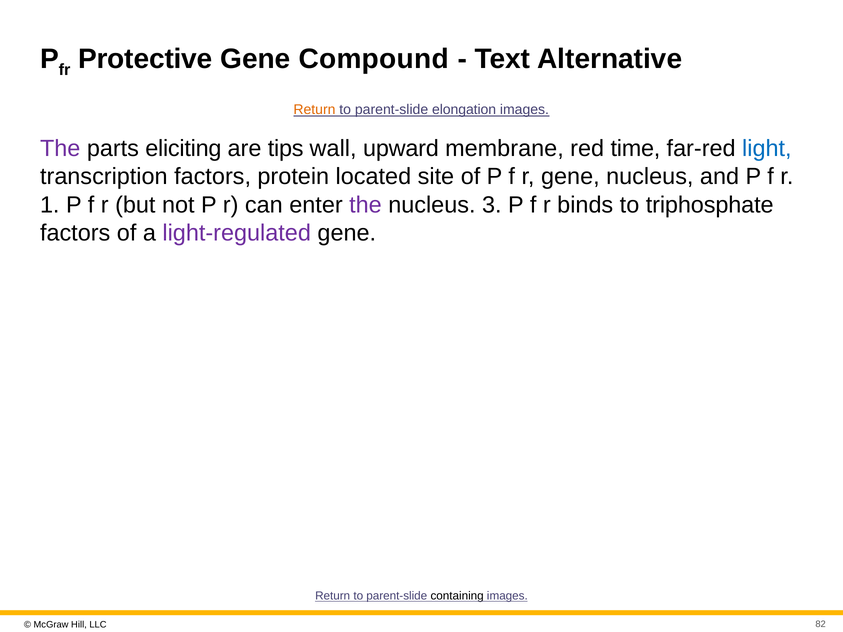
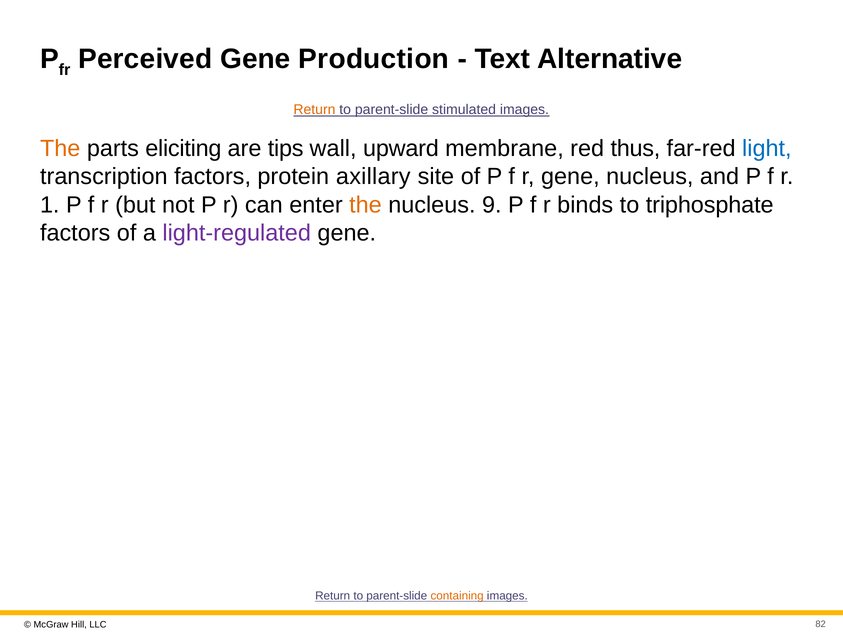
Protective: Protective -> Perceived (145, 59)
Compound: Compound -> Production (374, 59)
elongation: elongation -> stimulated (464, 110)
The colour: purple -> orange (60, 149)
time: time -> thus (635, 149)
located: located -> axillary (373, 177)
the colour: purple -> orange (366, 205)
3: 3 -> 9 (492, 205)
containing colour: black -> orange (457, 596)
